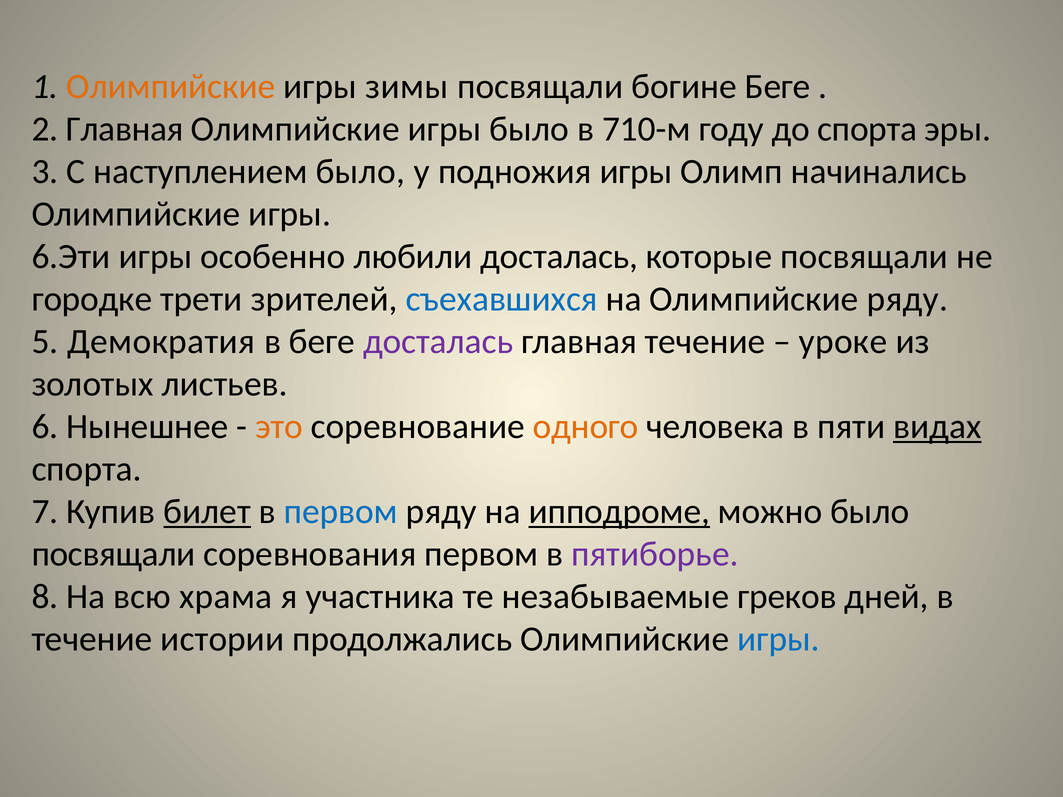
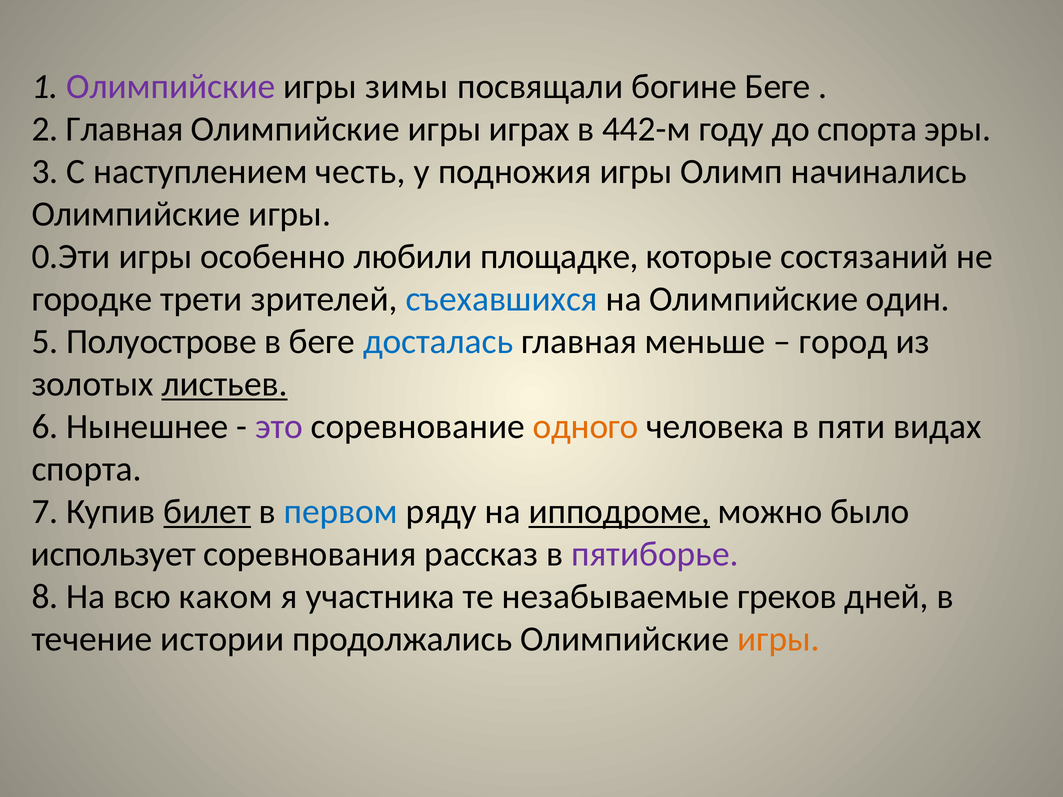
Олимпийские colour: orange -> purple (171, 87)
игры было: было -> играх (529, 129)
710-м: 710-м -> 442-м (646, 129)
наступлением было: было -> честь (360, 172)
6.Эти: 6.Эти -> 0.Эти (71, 257)
любили досталась: досталась -> площадке (559, 257)
которые посвящали: посвящали -> состязаний (864, 257)
Олимпийские ряду: ряду -> один (908, 299)
Демократия: Демократия -> Полуострове (161, 342)
досталась colour: purple -> blue (438, 342)
главная течение: течение -> меньше (705, 342)
уроке: уроке -> город (843, 342)
листьев underline: none -> present (225, 384)
это colour: orange -> purple (279, 427)
видах underline: present -> none (937, 427)
посвящали: посвящали -> использует (114, 554)
соревнования первом: первом -> рассказ (481, 554)
храма: храма -> каком (226, 597)
игры colour: blue -> orange (779, 639)
